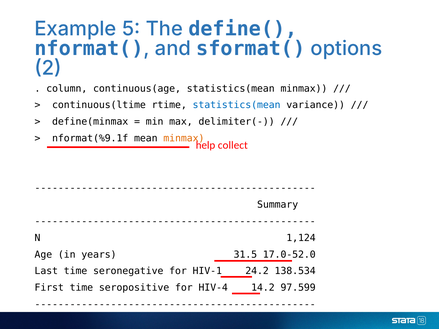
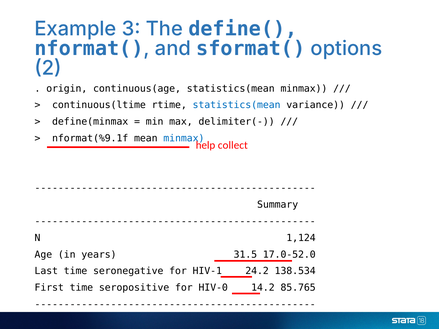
5: 5 -> 3 (131, 29)
column: column -> origin (67, 89)
minmax colour: orange -> blue (184, 138)
HIV-4: HIV-4 -> HIV-0 (213, 288)
97.599: 97.599 -> 85.765 (298, 288)
